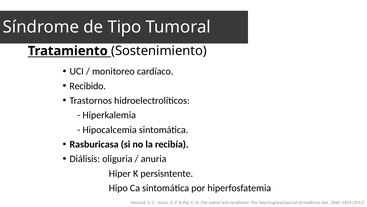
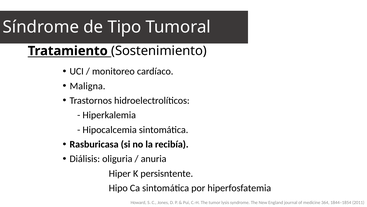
Recibido: Recibido -> Maligna (88, 86)
